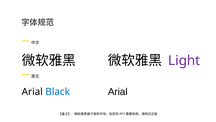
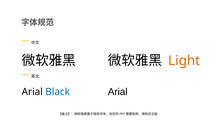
Light colour: purple -> orange (184, 60)
